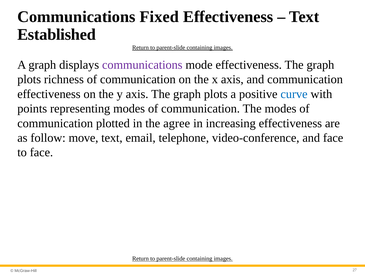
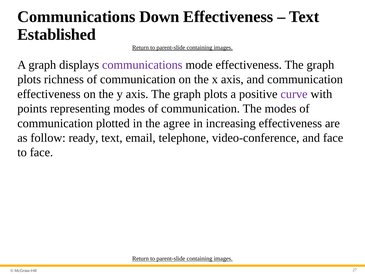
Fixed: Fixed -> Down (159, 17)
curve colour: blue -> purple (294, 94)
move: move -> ready (83, 138)
